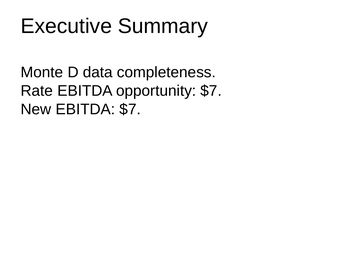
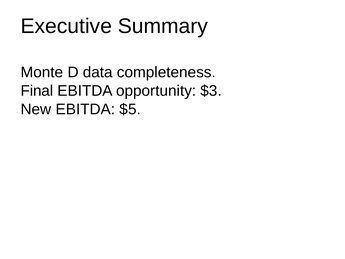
Rate: Rate -> Final (37, 91)
opportunity $7: $7 -> $3 (211, 91)
EBITDA $7: $7 -> $5 (130, 109)
